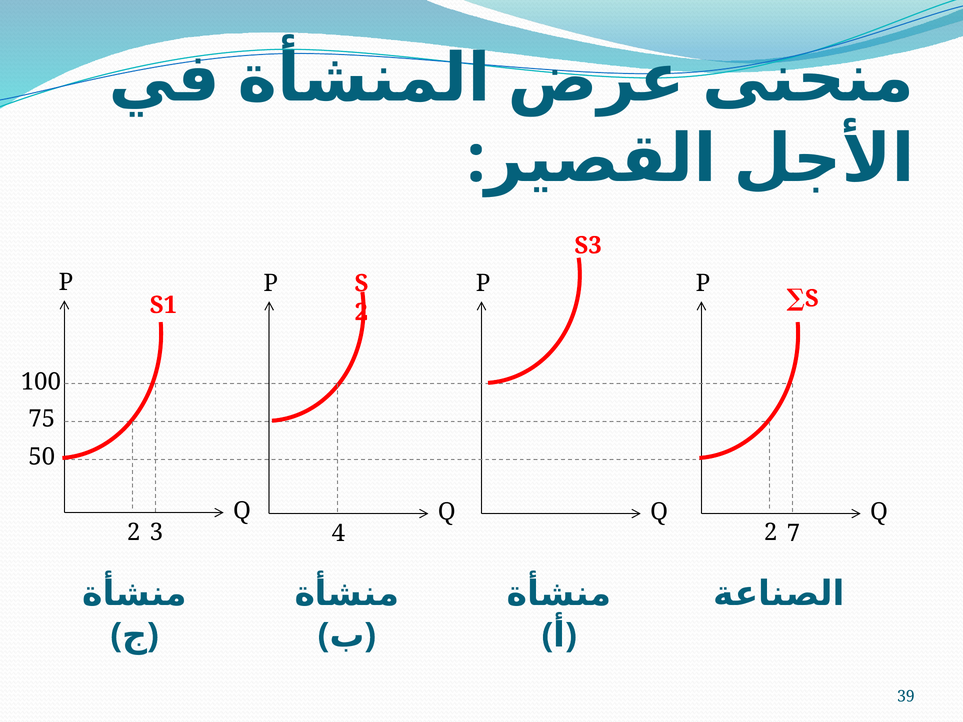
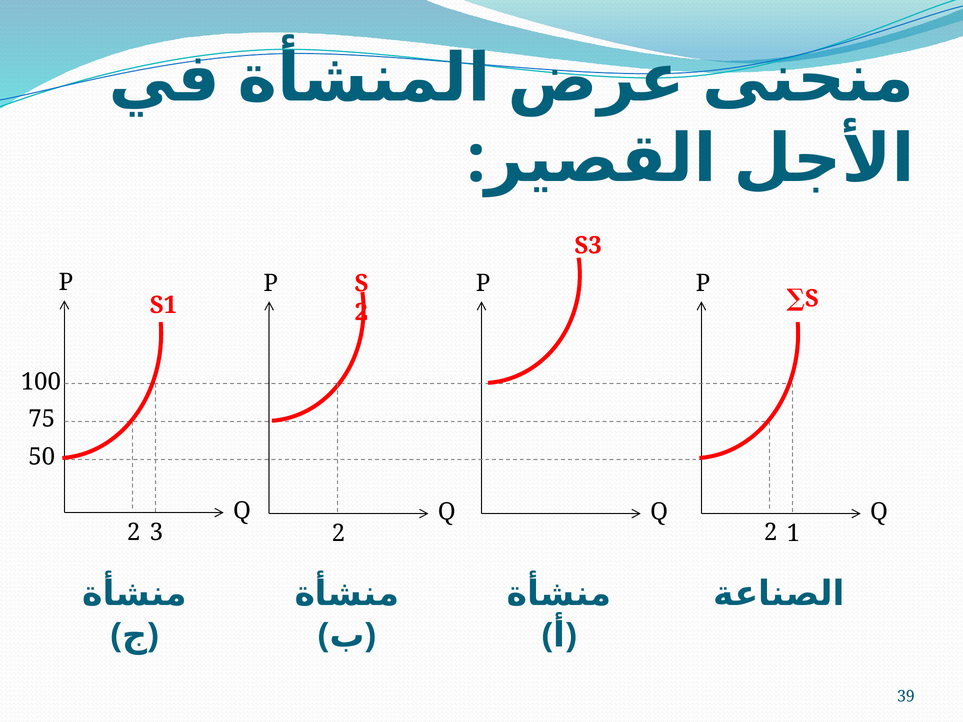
3 4: 4 -> 2 (338, 534)
7: 7 -> 1 (793, 534)
